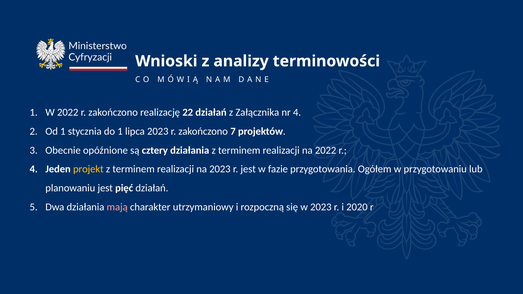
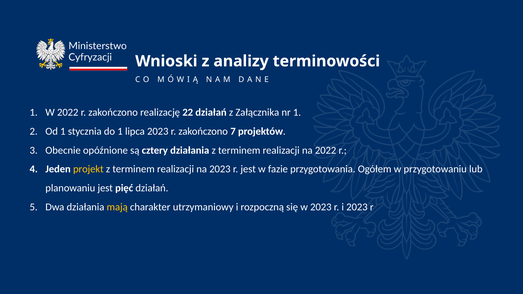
nr 4: 4 -> 1 (297, 112)
mają colour: pink -> yellow (117, 207)
i 2020: 2020 -> 2023 (357, 207)
